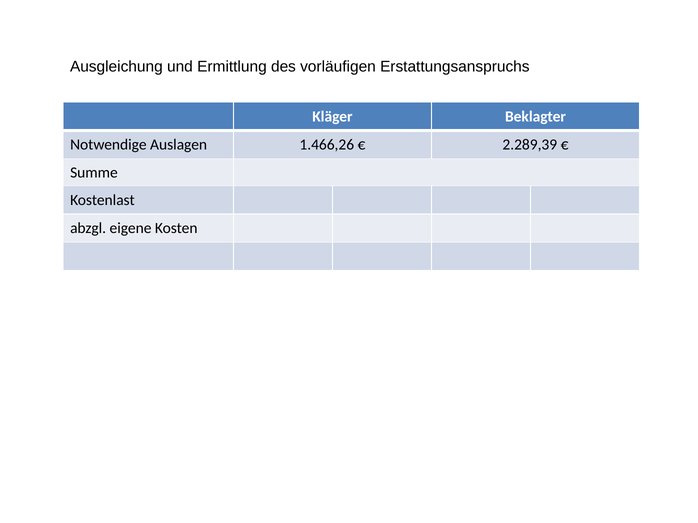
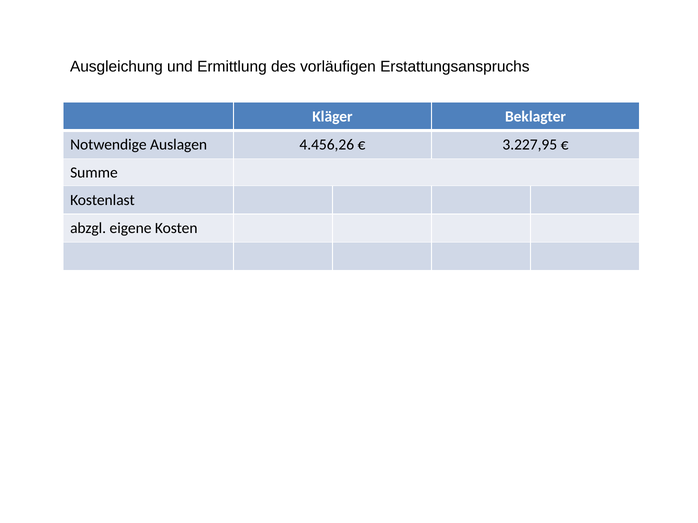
1.466,26: 1.466,26 -> 4.456,26 (327, 145)
2.289,39: 2.289,39 -> 3.227,95 (530, 145)
